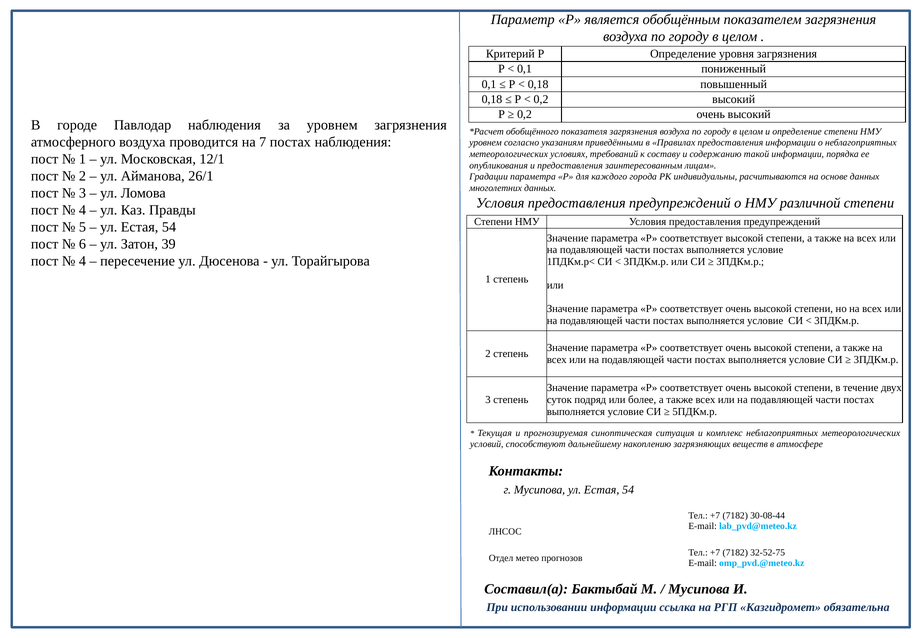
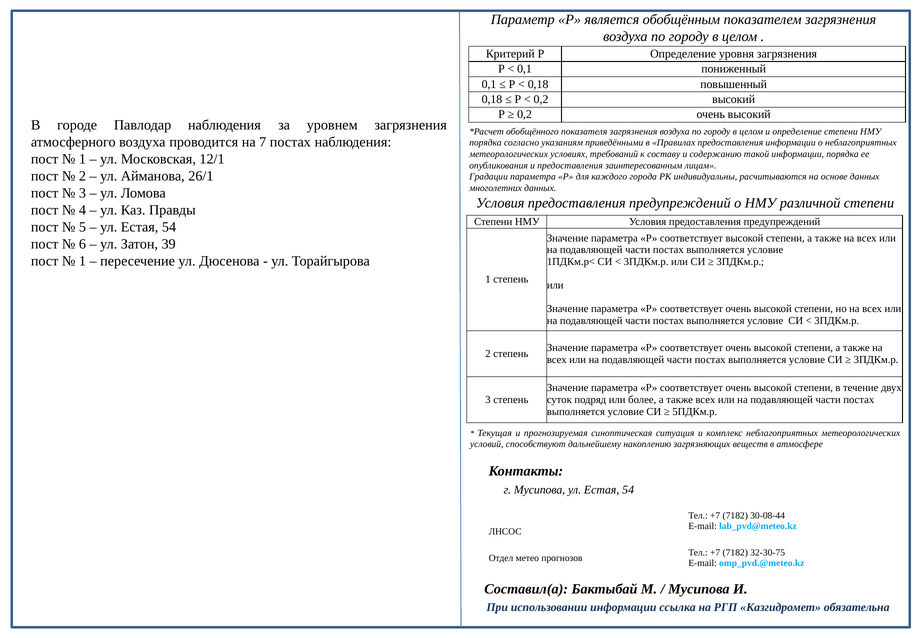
уровнем: уровнем -> порядка (486, 143)
4: 4 -> 1 (82, 261)
32-52-75: 32-52-75 -> 32-30-75 (768, 553)
